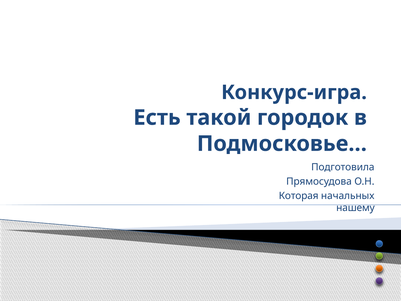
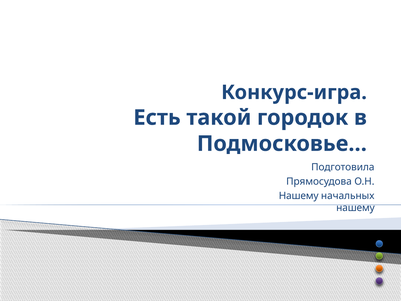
Которая: Которая -> Нашему (299, 196)
